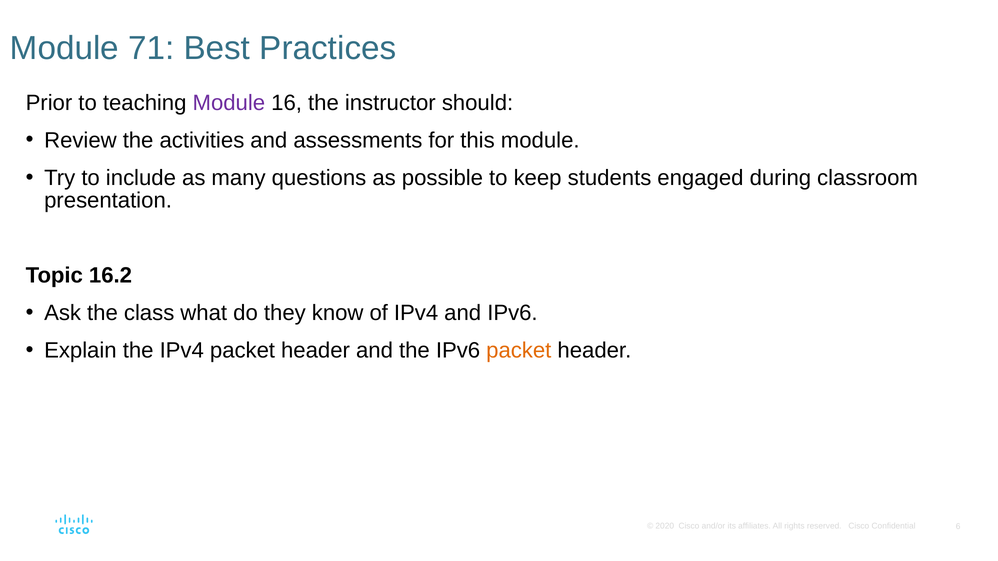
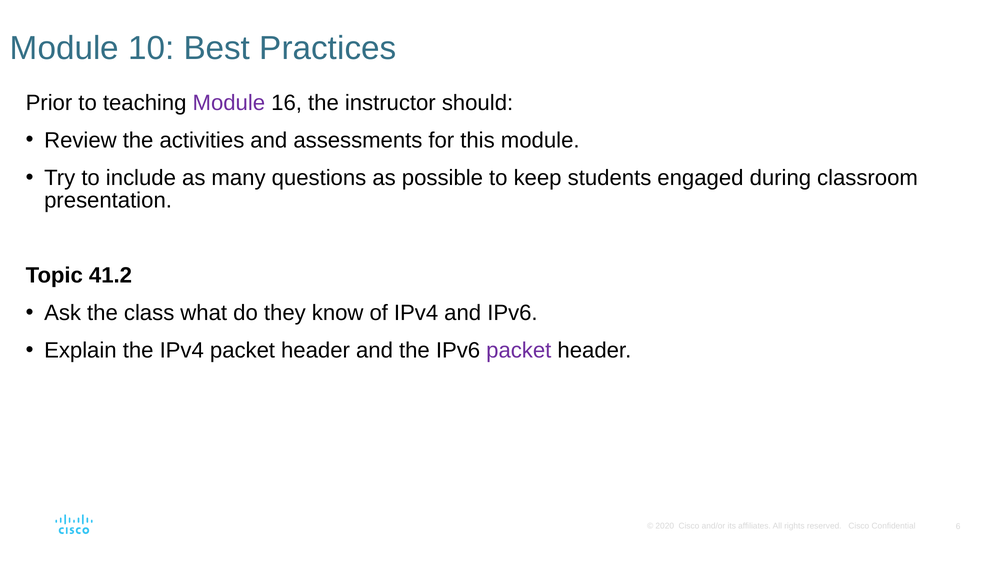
71: 71 -> 10 (151, 48)
16.2: 16.2 -> 41.2 (111, 276)
packet colour: orange -> purple (519, 351)
